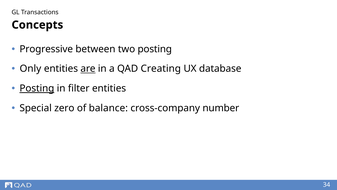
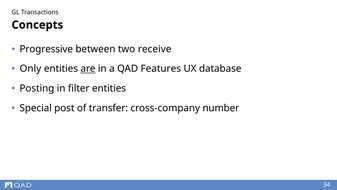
two posting: posting -> receive (155, 49)
Creating: Creating -> Features (161, 69)
Posting underline: present -> none (37, 88)
zero: zero -> post (64, 108)
balance: balance -> transfer (108, 108)
